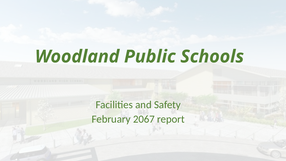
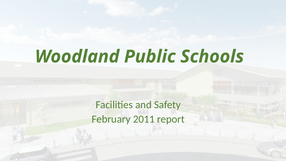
2067: 2067 -> 2011 (144, 119)
